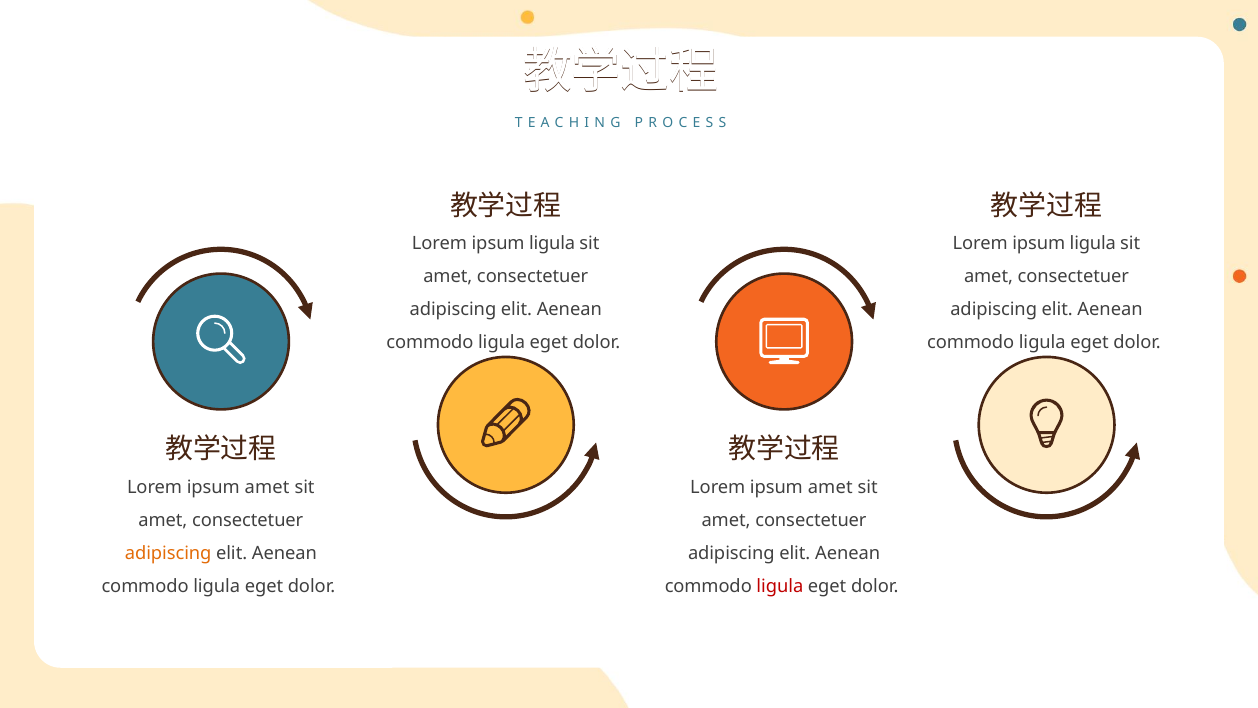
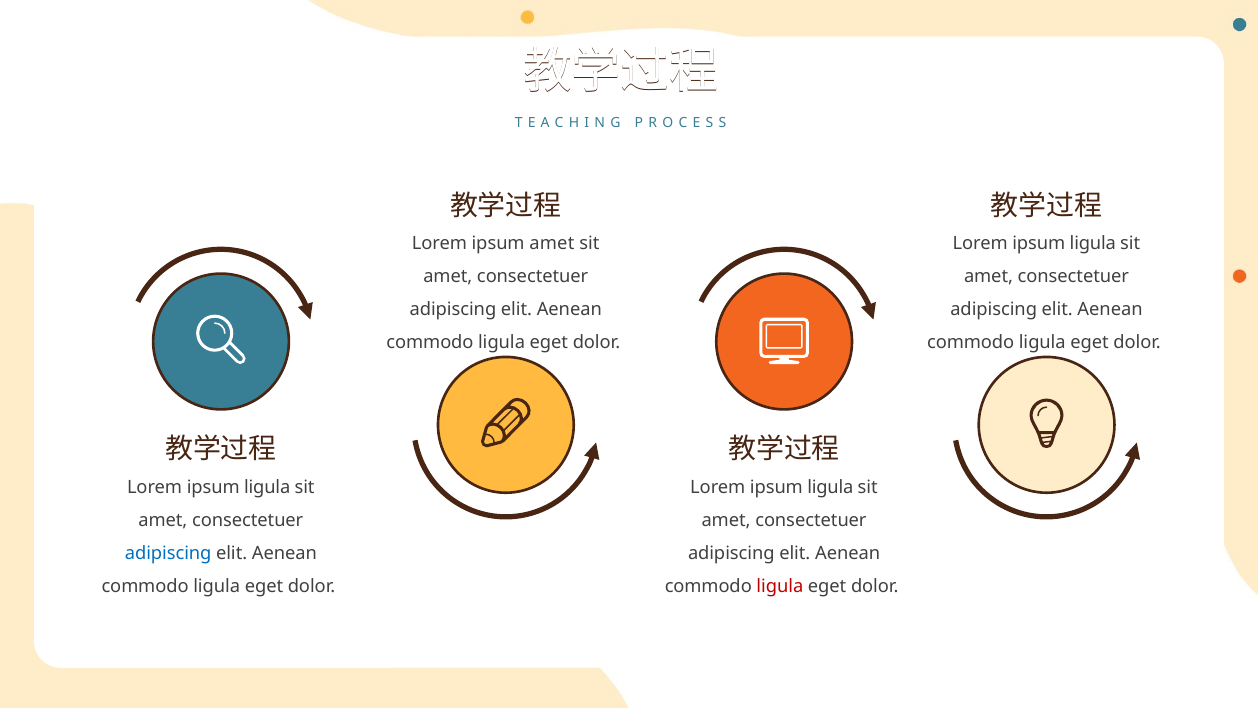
ligula: ligula -> amet (552, 244)
amet: amet -> ligula (267, 487)
amet: amet -> ligula (830, 487)
adipiscing colour: orange -> blue (168, 553)
